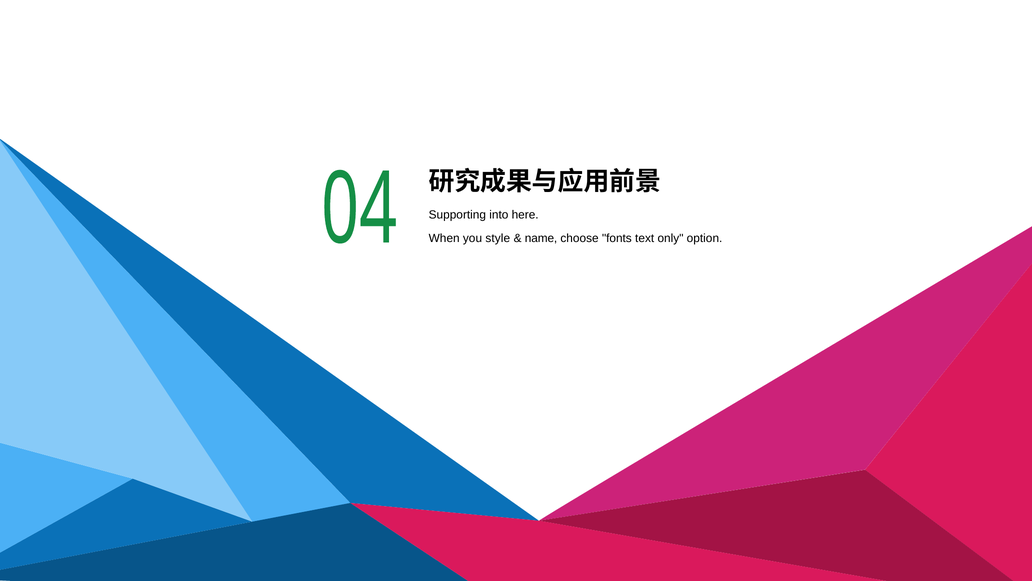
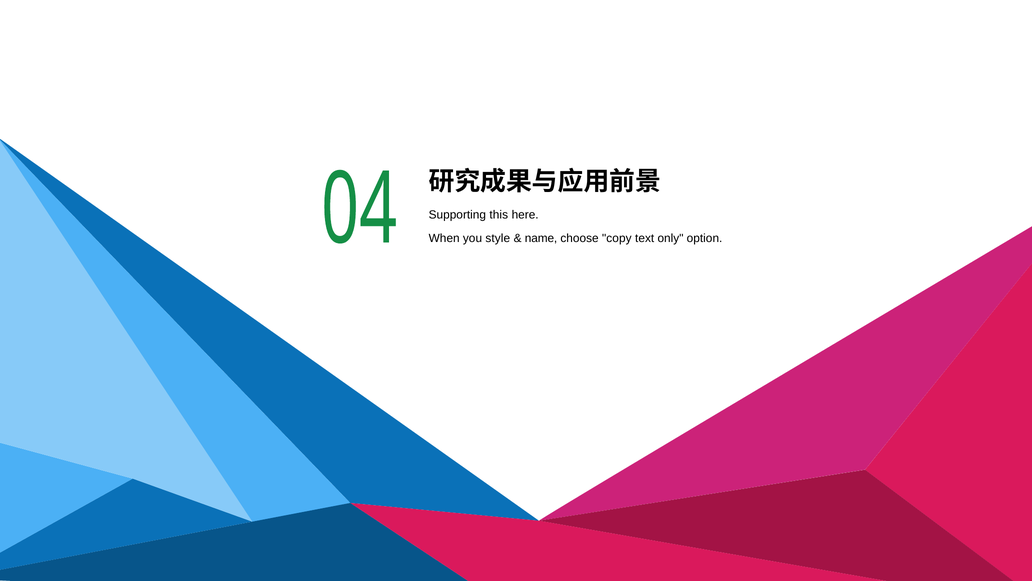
into: into -> this (499, 214)
fonts: fonts -> copy (617, 238)
